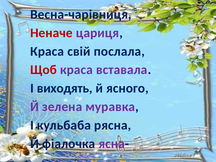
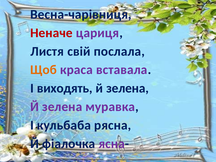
Краса: Краса -> Листя (47, 51)
Щоб colour: red -> orange (43, 70)
ясного: ясного -> зелена (128, 88)
